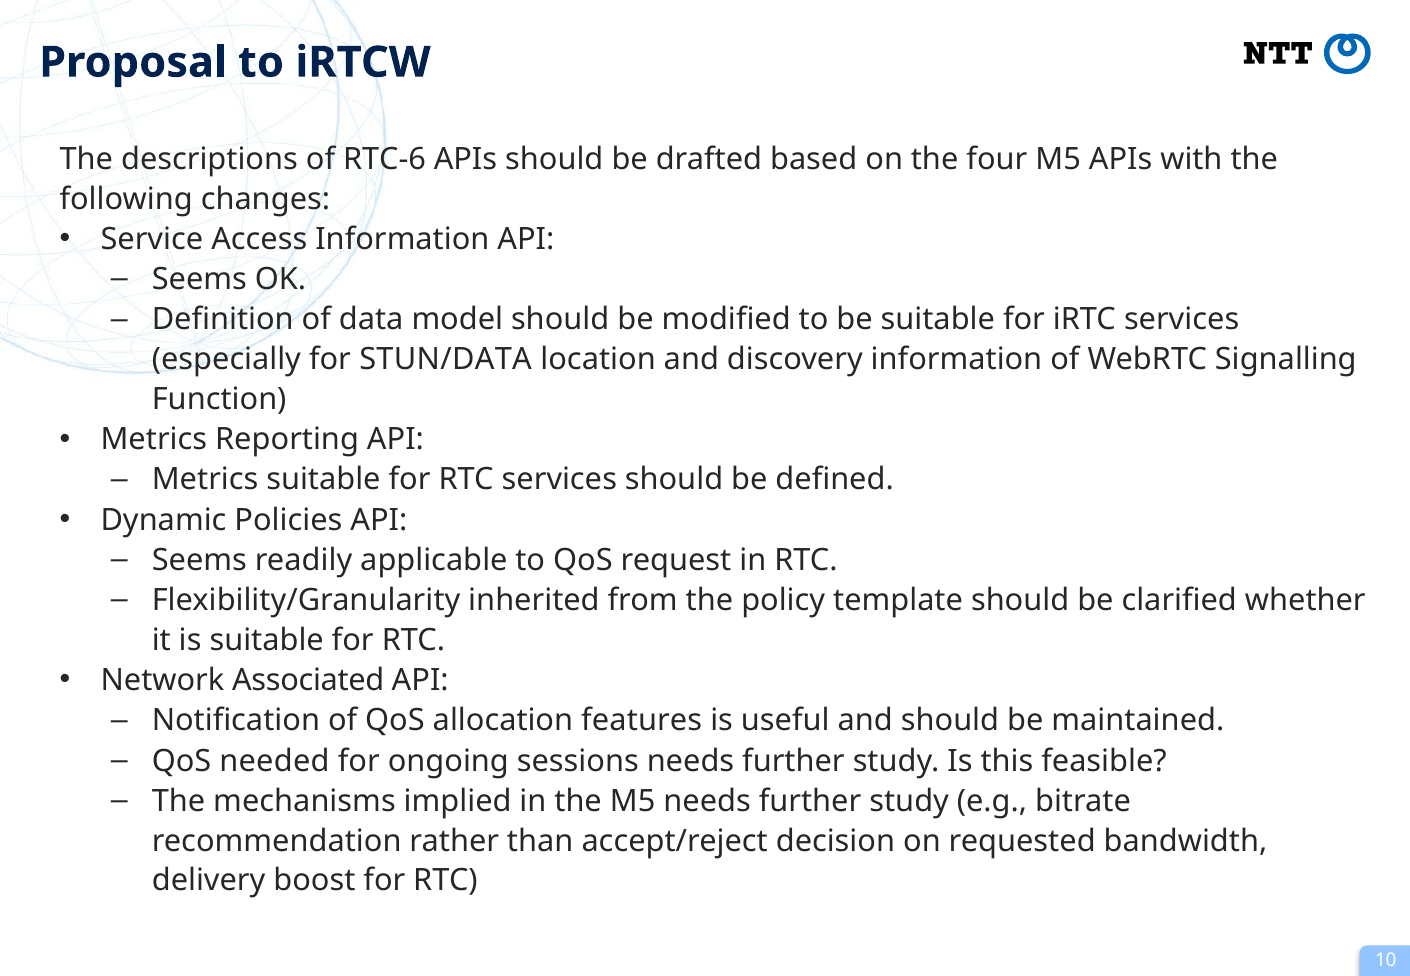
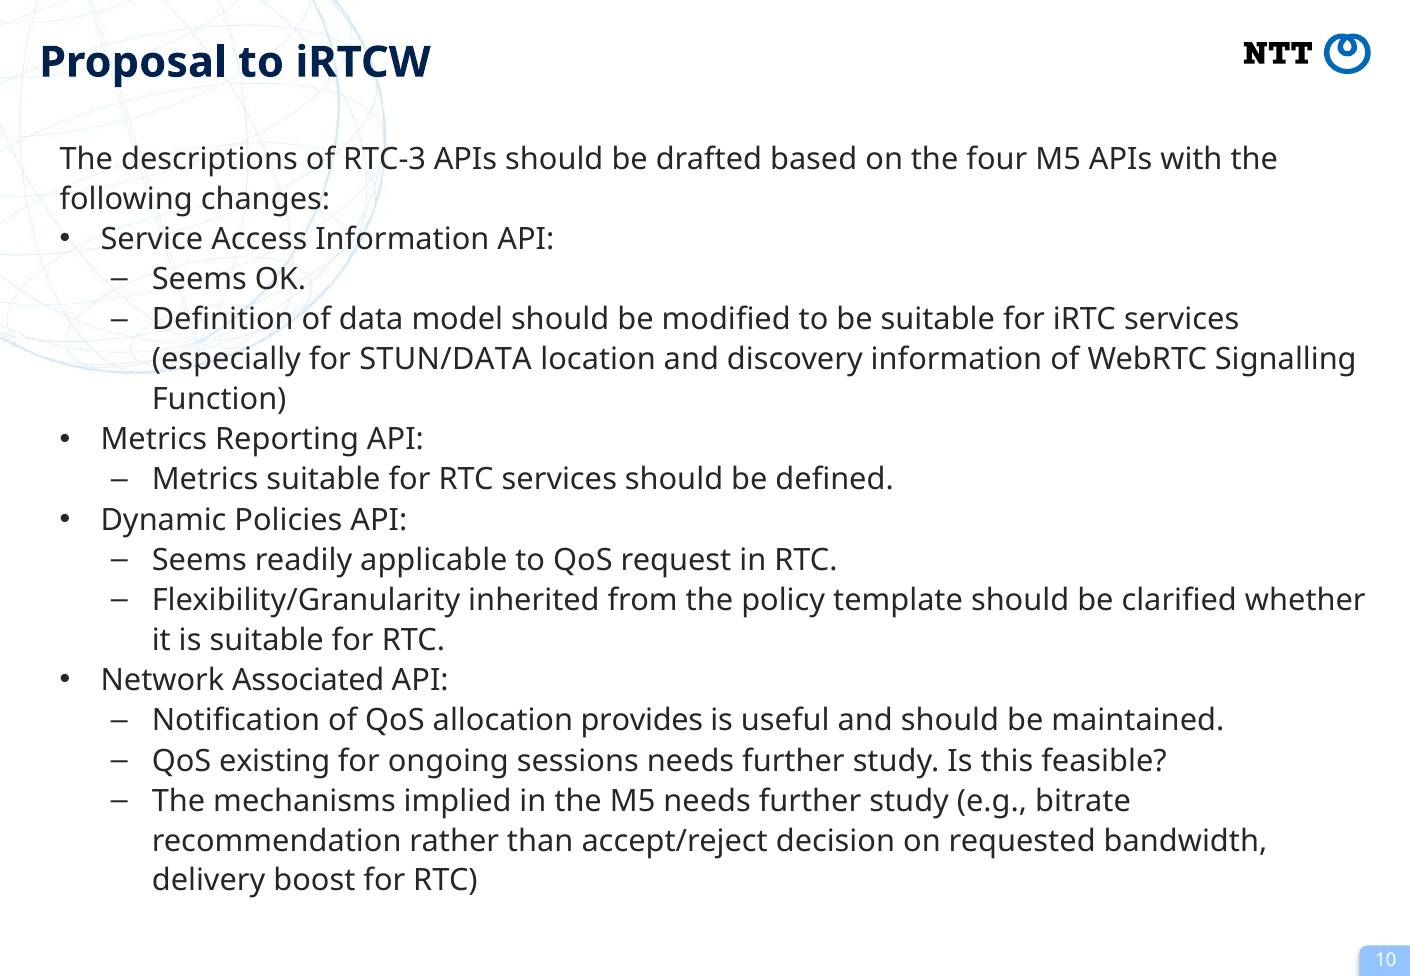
RTC-6: RTC-6 -> RTC-3 (385, 159)
features: features -> provides (642, 721)
needed: needed -> existing (275, 761)
